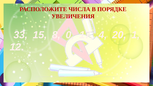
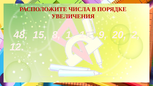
33: 33 -> 48 (21, 35)
0: 0 -> 1 (70, 35)
4: 4 -> 9 (103, 35)
1: 1 -> 2 (136, 35)
